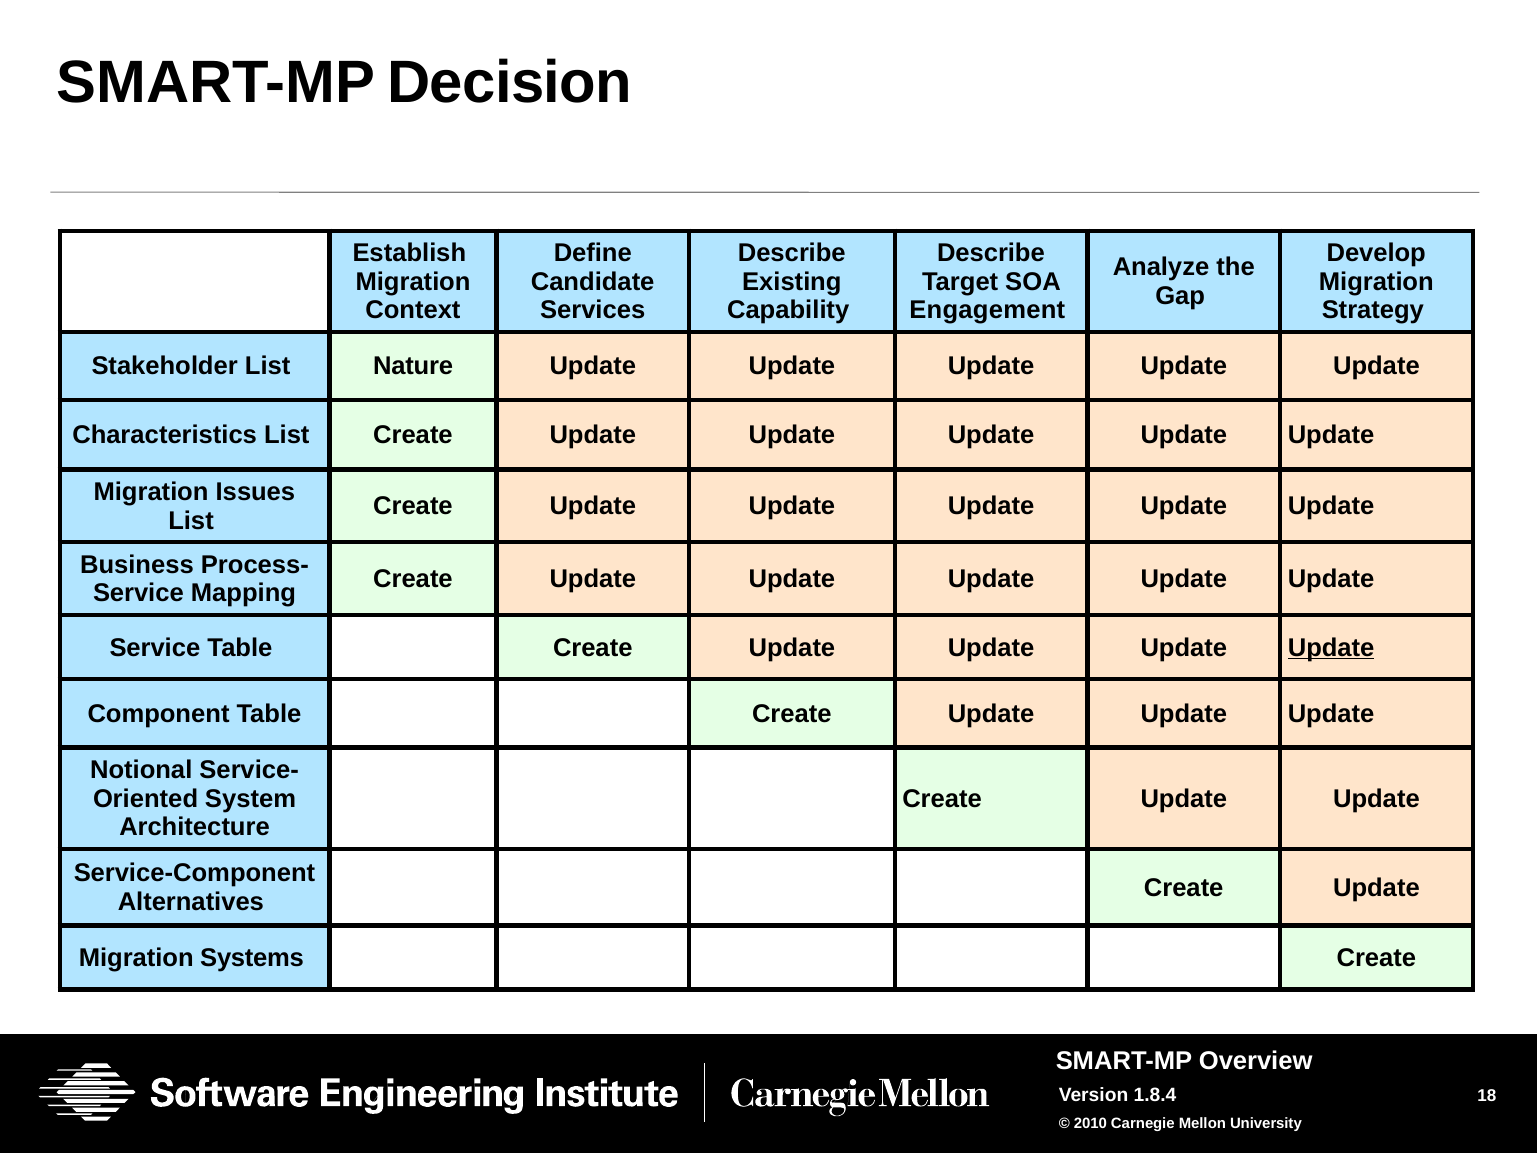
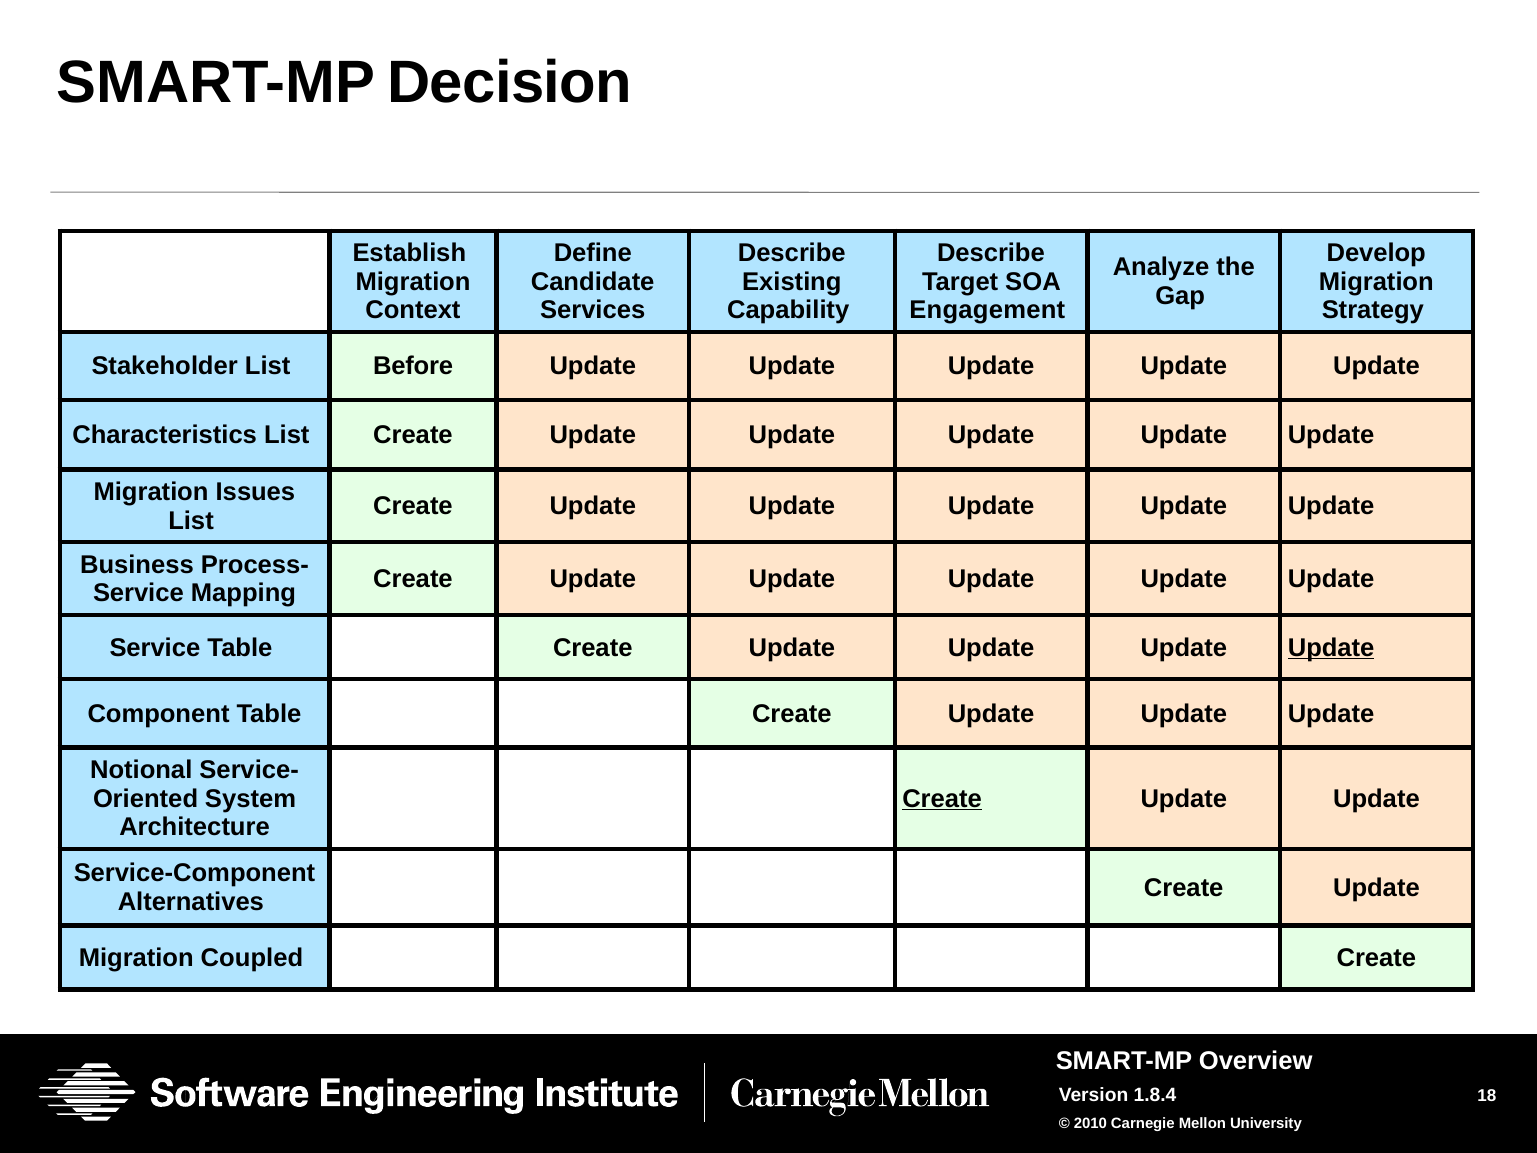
Nature: Nature -> Before (413, 366)
Create underline: none -> present (942, 798)
Systems: Systems -> Coupled (252, 958)
